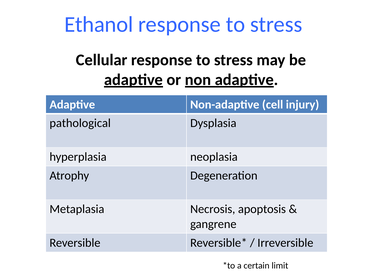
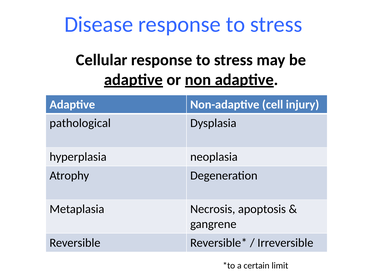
Ethanol: Ethanol -> Disease (99, 25)
